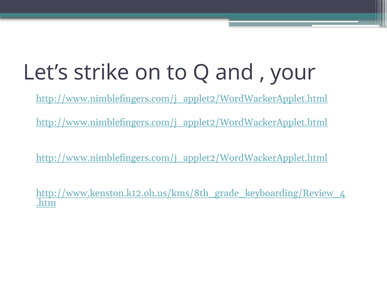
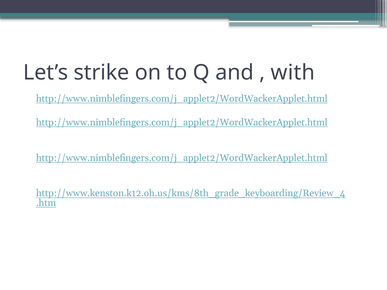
your: your -> with (293, 73)
